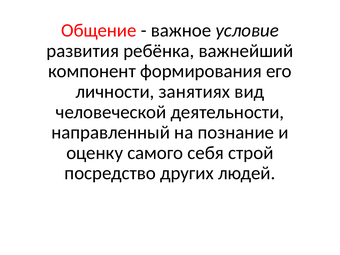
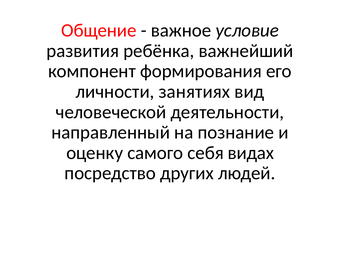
строй: строй -> видах (251, 153)
